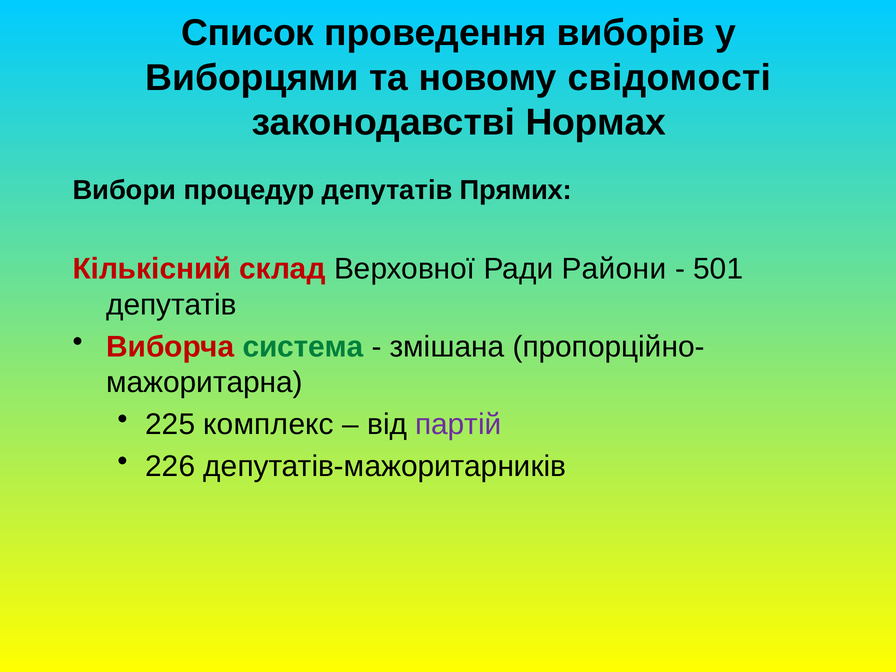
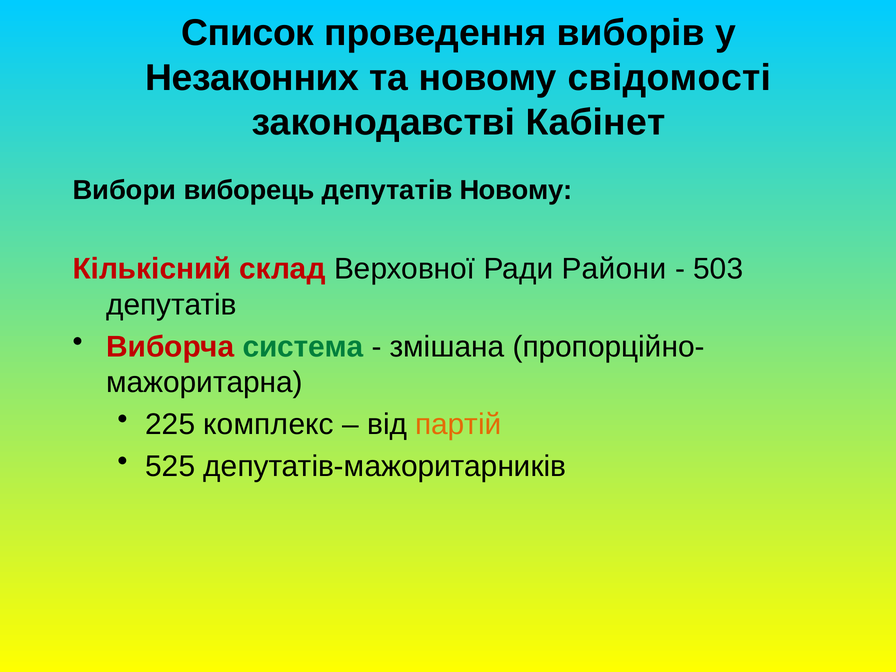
Виборцями: Виборцями -> Незаконних (252, 78)
Нормах: Нормах -> Кабінет (595, 123)
процедур: процедур -> виборець (249, 190)
депутатів Прямих: Прямих -> Новому (516, 190)
501: 501 -> 503 (718, 269)
партій colour: purple -> orange (458, 424)
226: 226 -> 525 (170, 466)
